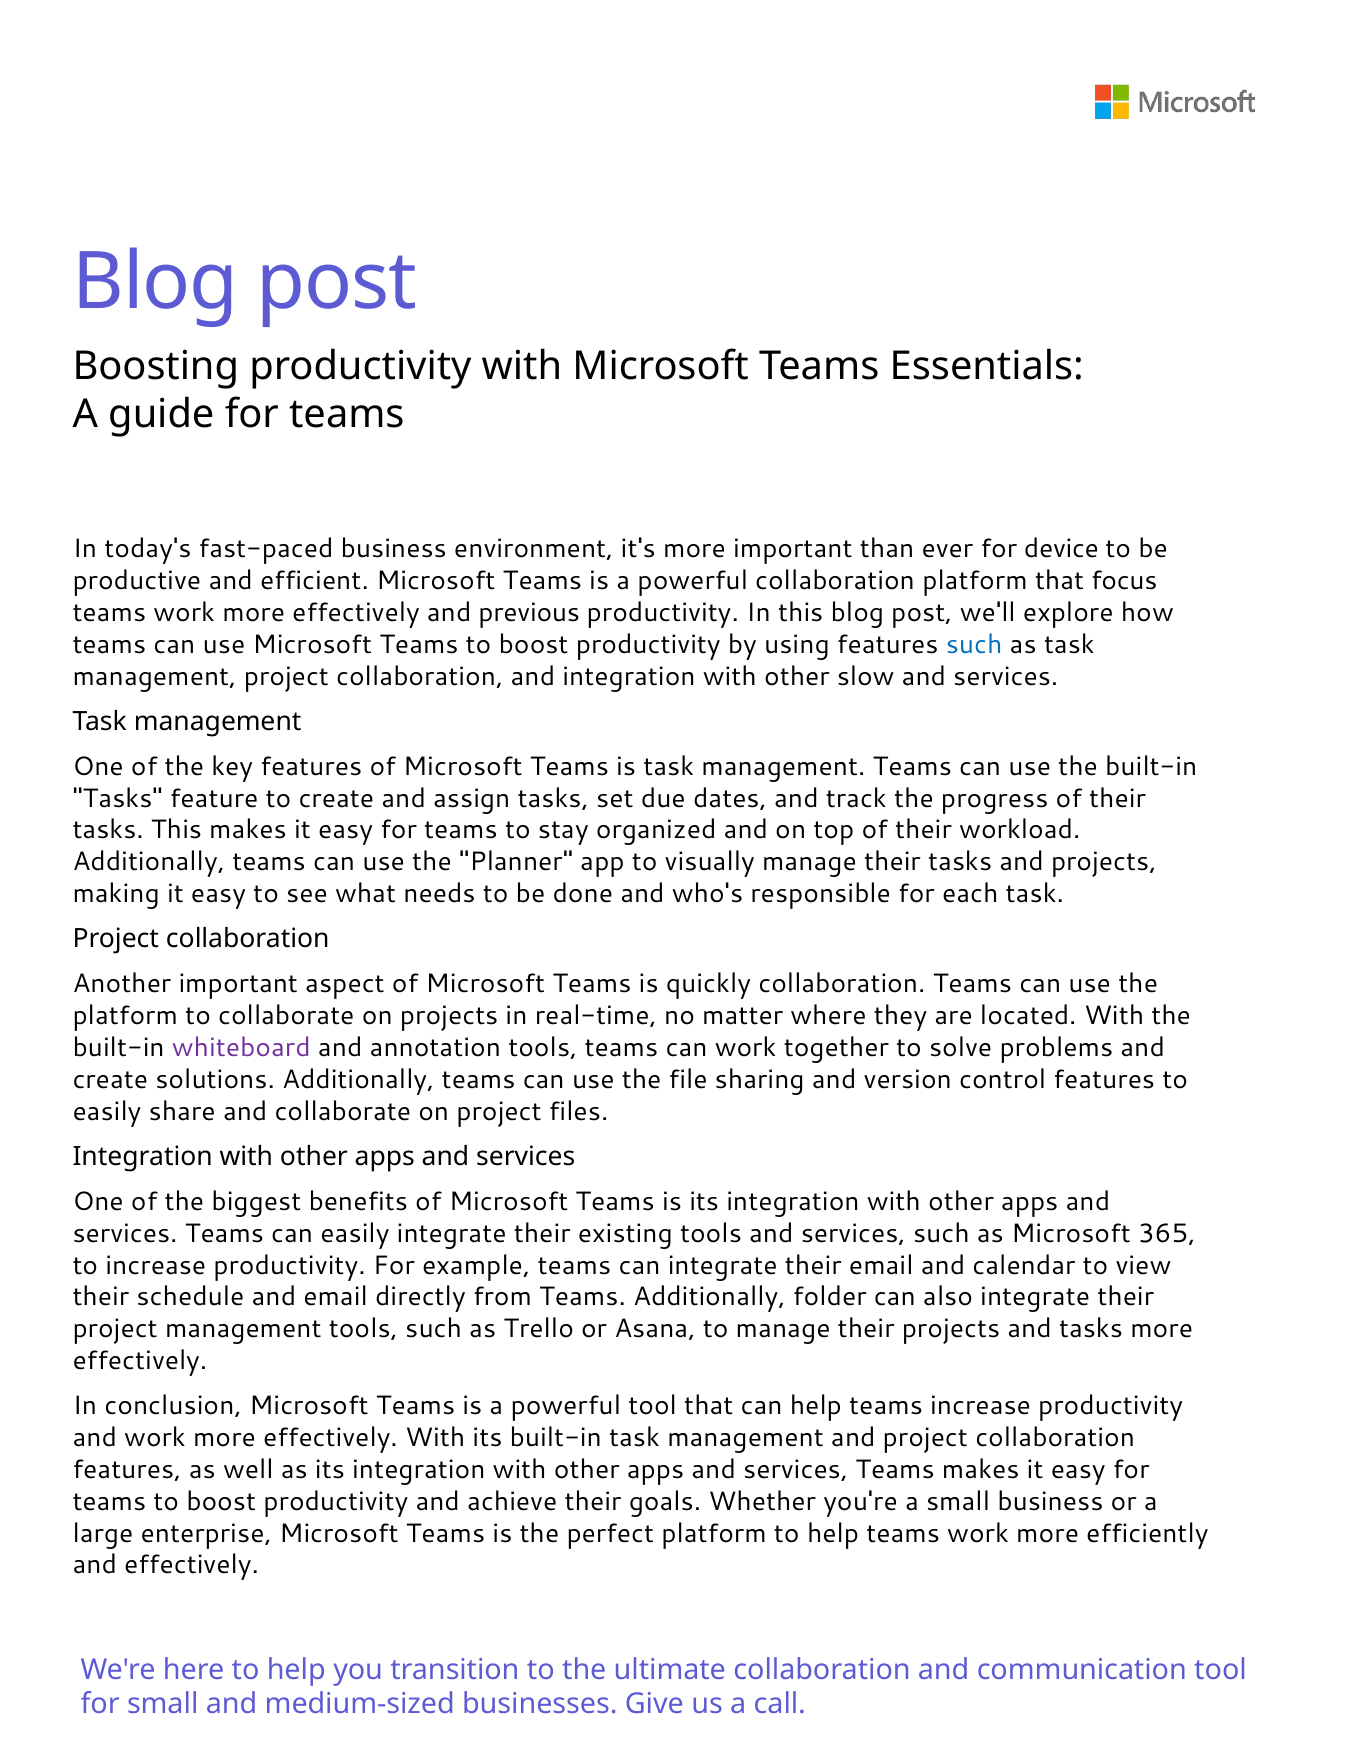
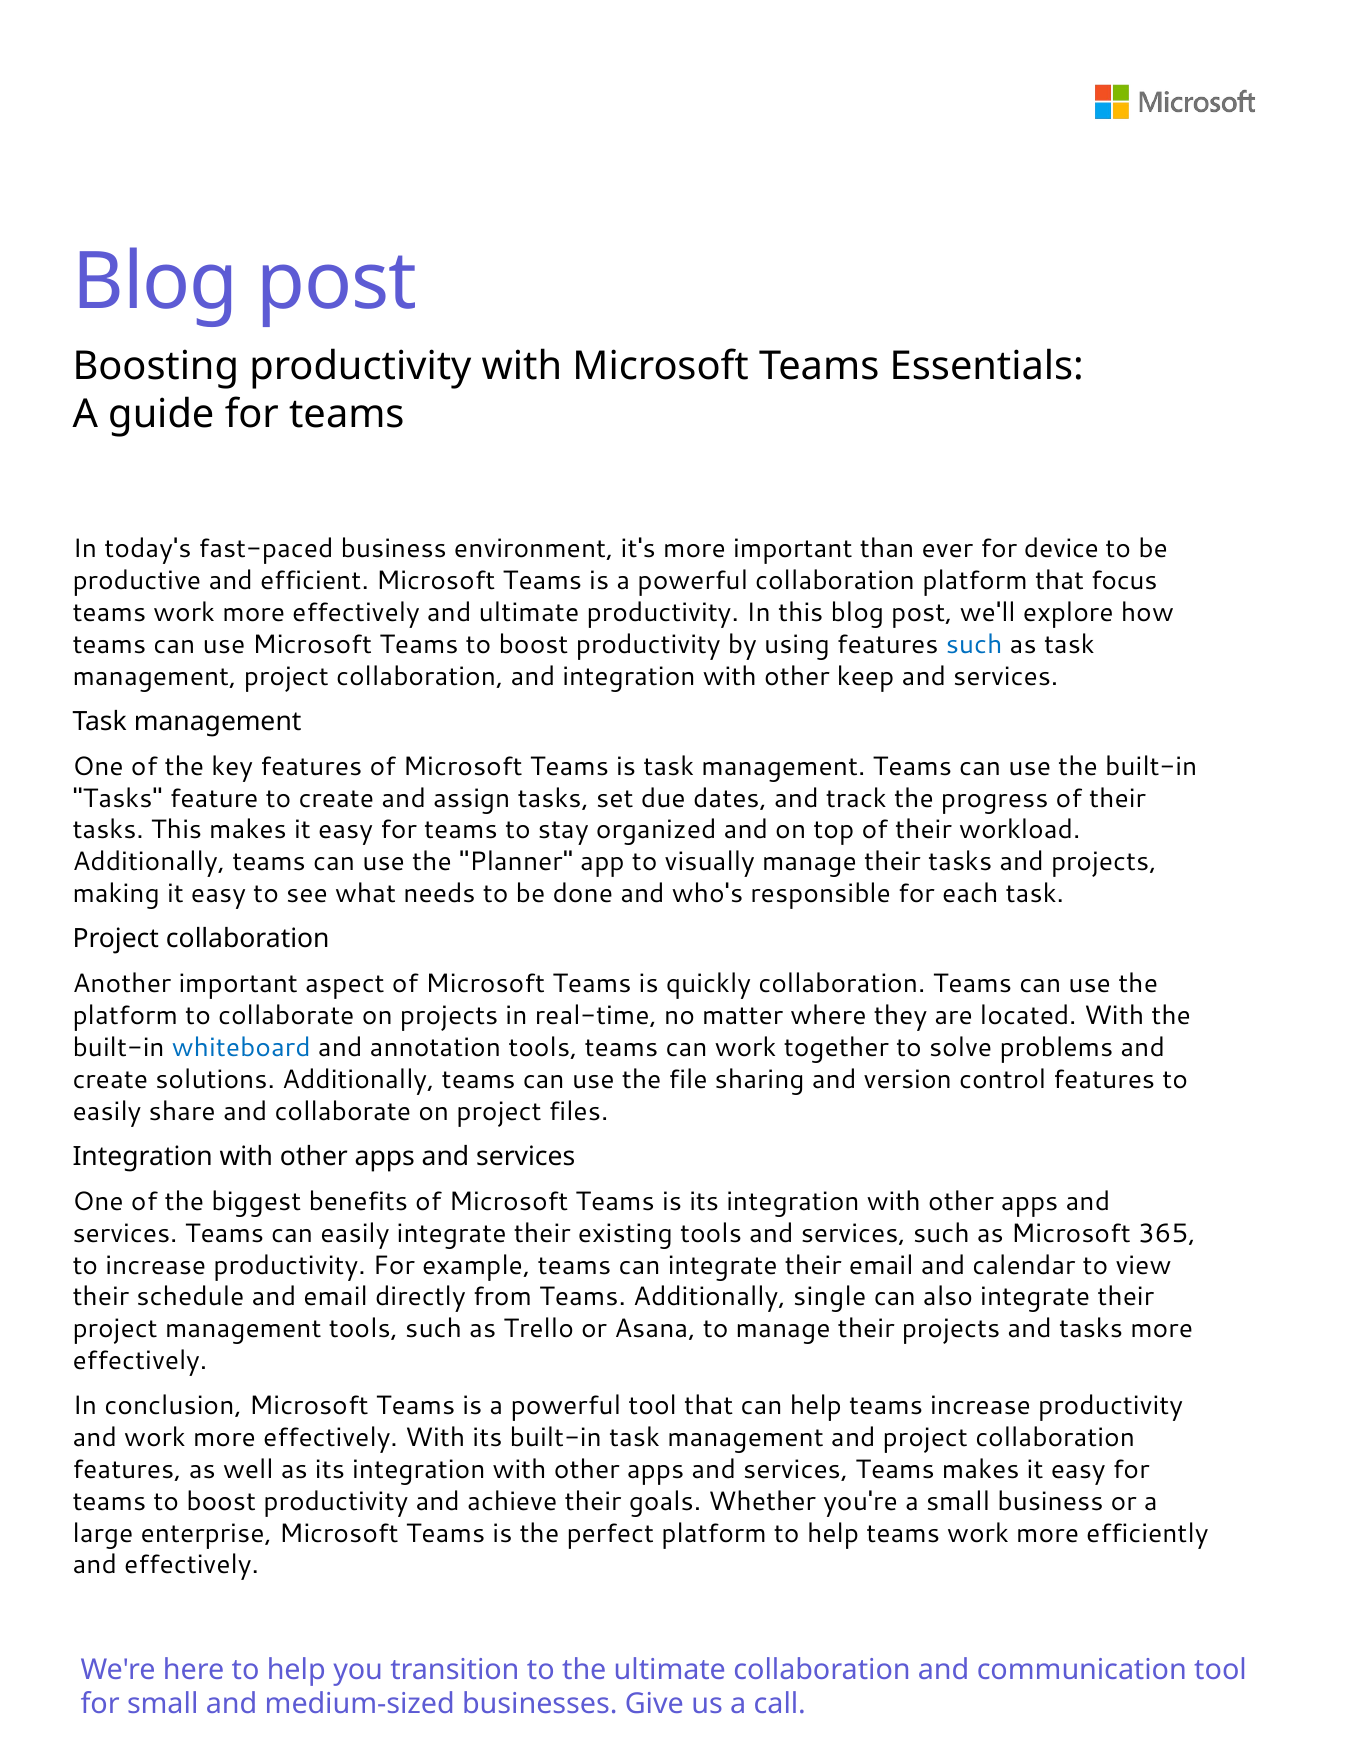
and previous: previous -> ultimate (529, 613)
slow: slow -> keep (866, 676)
whiteboard colour: purple -> blue (241, 1048)
folder: folder -> single (830, 1297)
